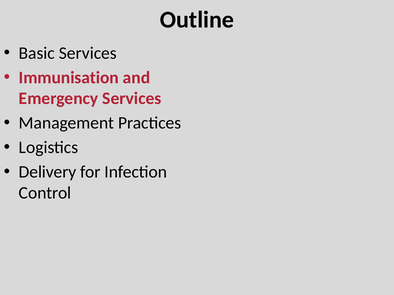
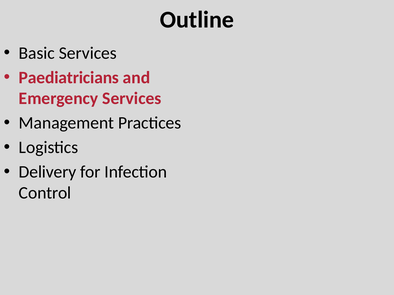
Immunisation: Immunisation -> Paediatricians (69, 78)
